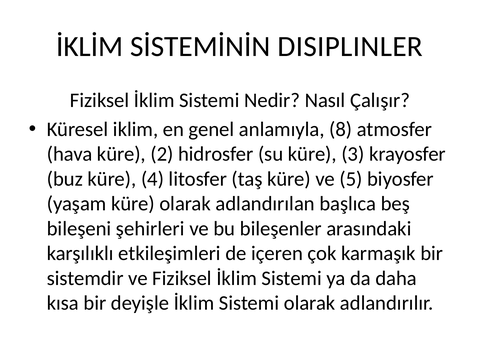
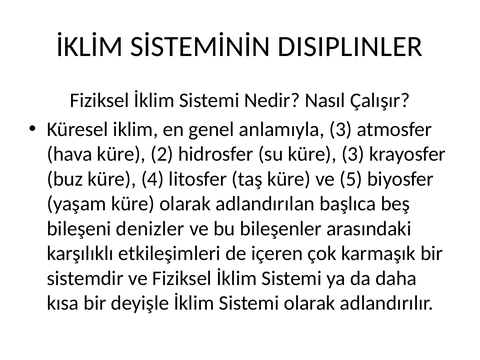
anlamıyla 8: 8 -> 3 (341, 129)
şehirleri: şehirleri -> denizler (150, 229)
